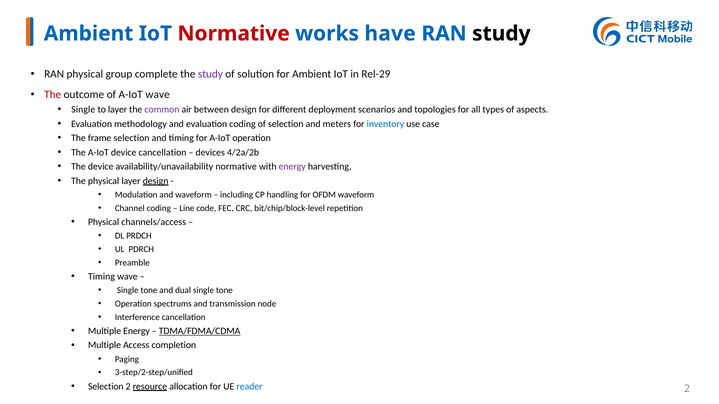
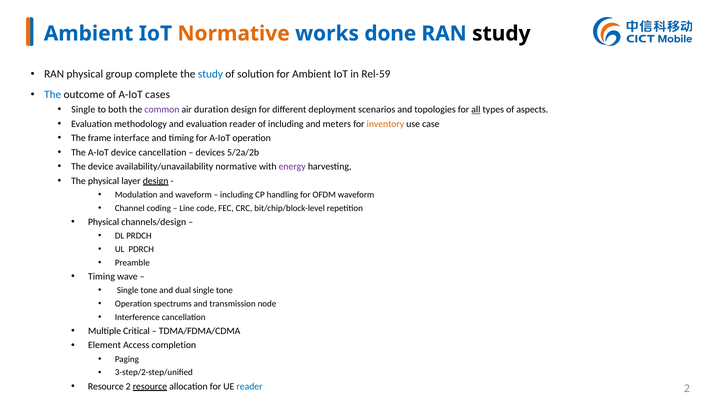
Normative colour: red -> orange (234, 34)
have: have -> done (390, 34)
study colour: purple -> blue (210, 74)
Rel-29: Rel-29 -> Rel-59 (376, 74)
The colour: red -> blue (53, 95)
A-IoT wave: wave -> cases (158, 95)
to layer: layer -> both (118, 110)
between: between -> duration (211, 110)
all underline: none -> present (476, 110)
evaluation coding: coding -> reader (243, 124)
of selection: selection -> including (286, 124)
inventory colour: blue -> orange (385, 124)
frame selection: selection -> interface (132, 138)
4/2a/2b: 4/2a/2b -> 5/2a/2b (243, 152)
channels/access: channels/access -> channels/design (154, 222)
Multiple Energy: Energy -> Critical (137, 331)
TDMA/FDMA/CDMA underline: present -> none (200, 331)
Multiple: Multiple -> Element (104, 346)
Selection: Selection -> Resource (106, 387)
